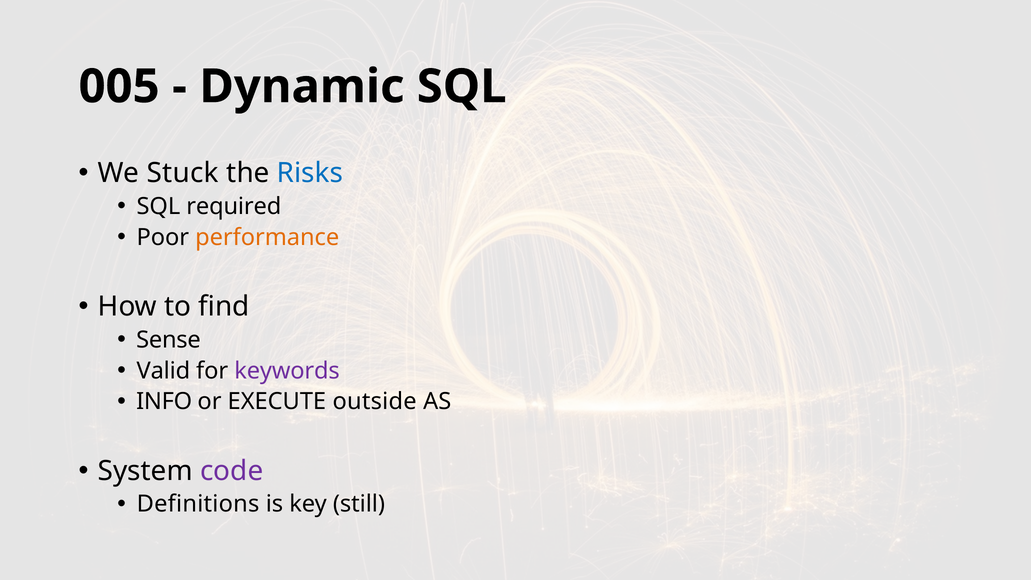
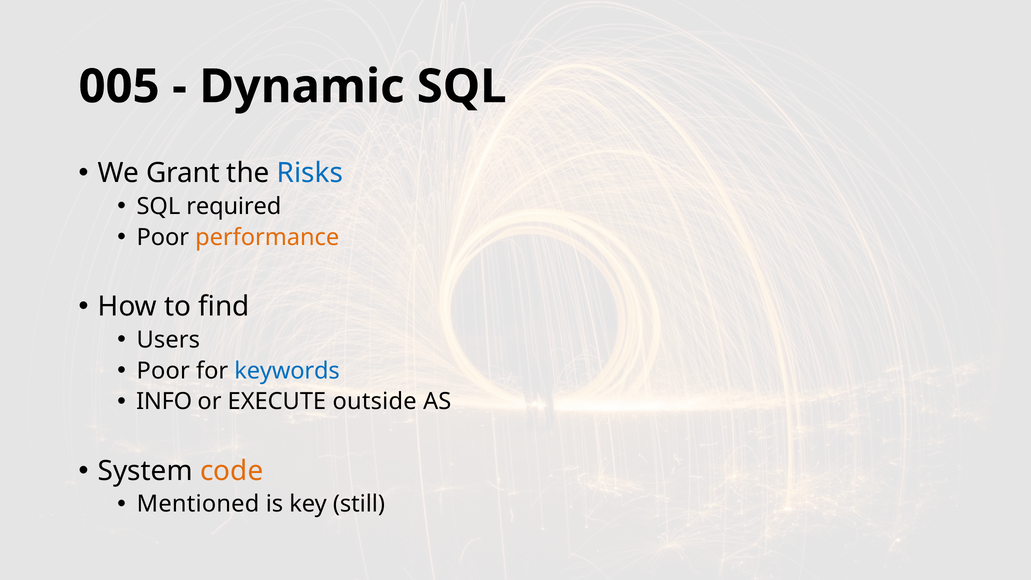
Stuck: Stuck -> Grant (183, 173)
Sense: Sense -> Users (168, 340)
Valid: Valid -> Poor (163, 371)
keywords colour: purple -> blue (287, 371)
code colour: purple -> orange (232, 471)
Definitions: Definitions -> Mentioned (198, 504)
